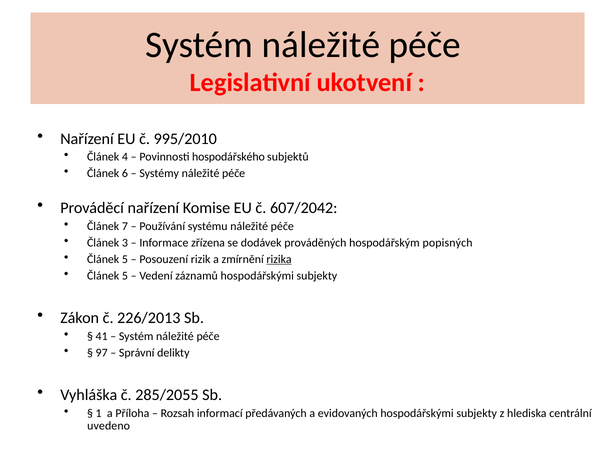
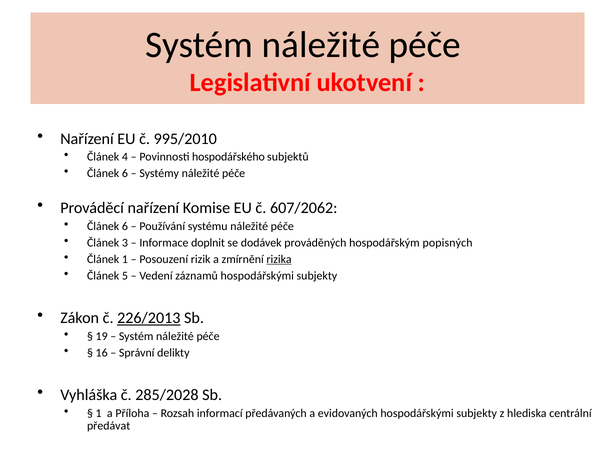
607/2042: 607/2042 -> 607/2062 (304, 208)
7: 7 -> 6 (125, 226)
zřízena: zřízena -> doplnit (208, 243)
5: 5 -> 1 (125, 259)
226/2013 underline: none -> present (149, 318)
41: 41 -> 19 (102, 336)
97: 97 -> 16 (102, 353)
285/2055: 285/2055 -> 285/2028 (167, 395)
uvedeno: uvedeno -> předávat (109, 426)
